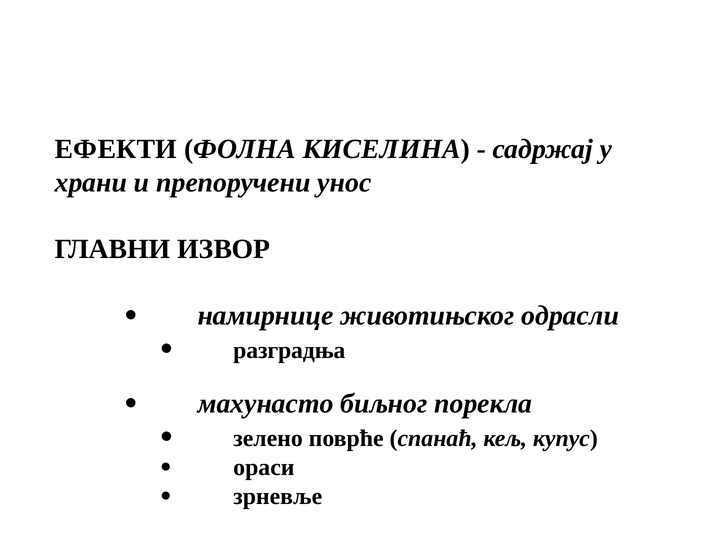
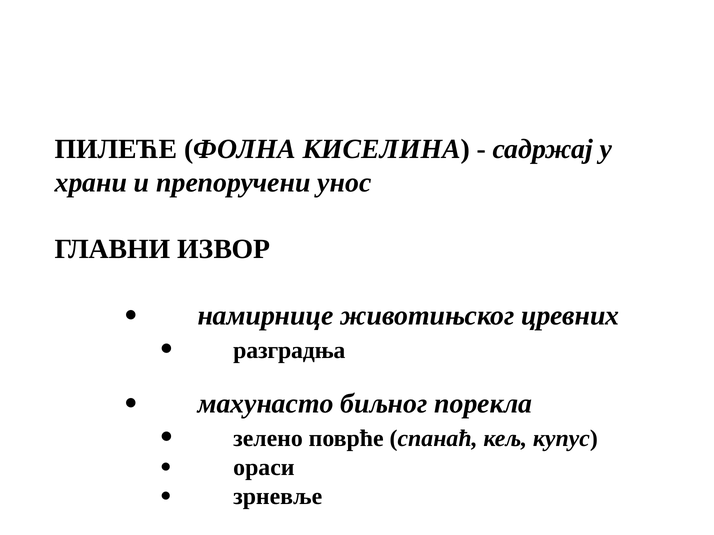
ЕФЕКТИ: ЕФЕКТИ -> ПИЛЕЋЕ (116, 149)
одрасли: одрасли -> цревних (570, 316)
